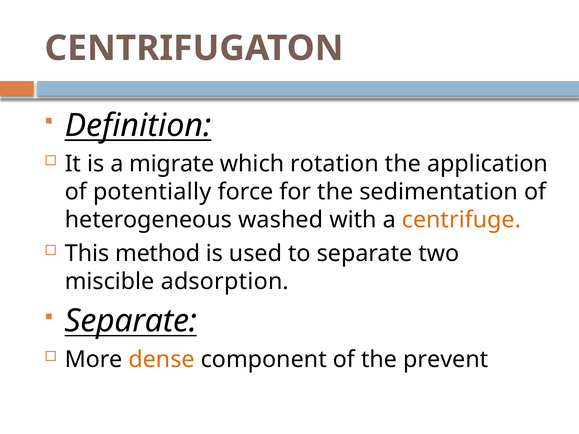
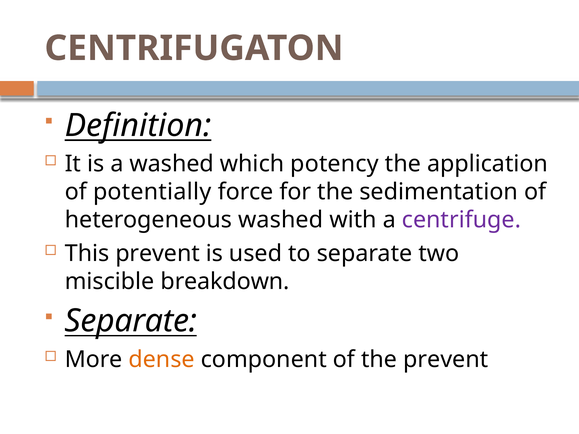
a migrate: migrate -> washed (172, 164)
rotation: rotation -> potency (335, 164)
centrifuge colour: orange -> purple (461, 220)
This method: method -> prevent (158, 254)
adsorption: adsorption -> breakdown (225, 282)
